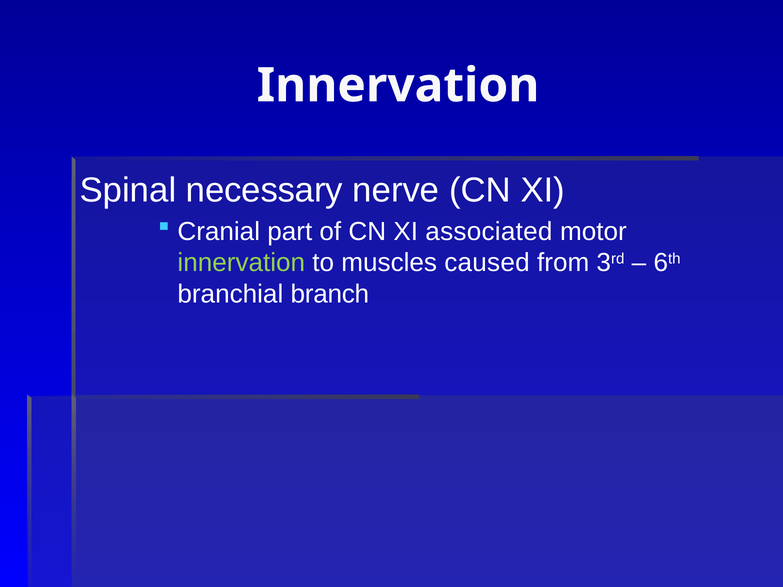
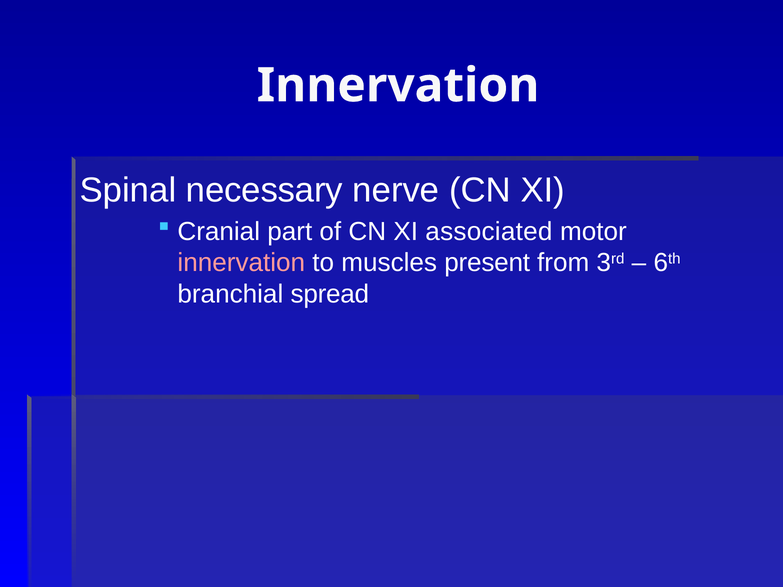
innervation colour: light green -> pink (241, 263)
caused: caused -> present (487, 263)
branch: branch -> spread (330, 294)
